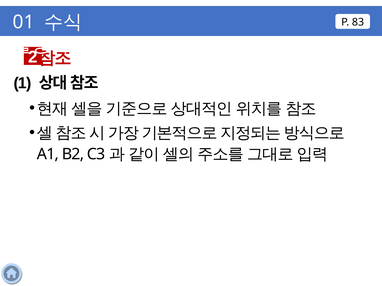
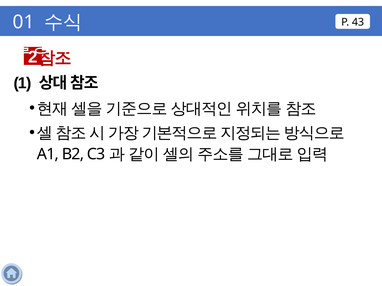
83: 83 -> 43 (358, 22)
